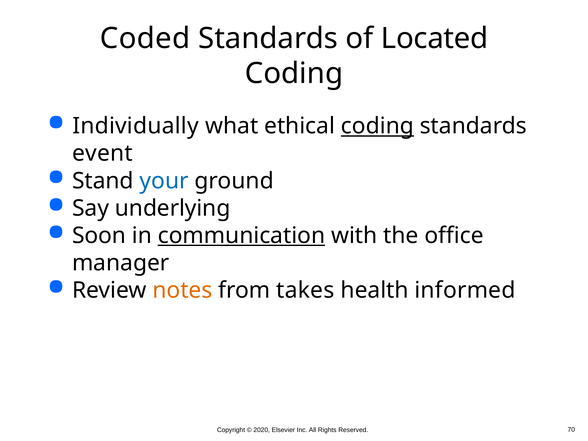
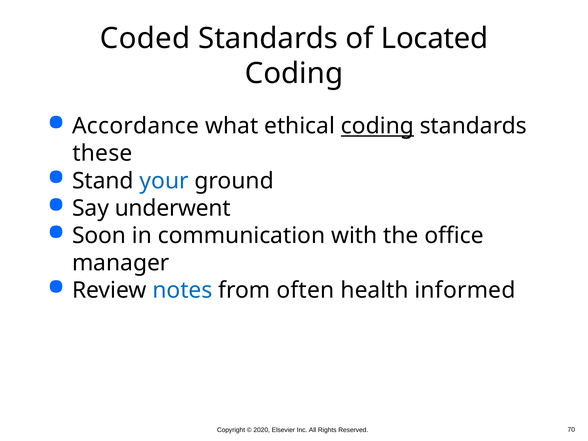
Individually: Individually -> Accordance (136, 126)
event: event -> these (102, 153)
underlying: underlying -> underwent (173, 208)
communication underline: present -> none (241, 236)
notes colour: orange -> blue (182, 290)
takes: takes -> often (305, 290)
